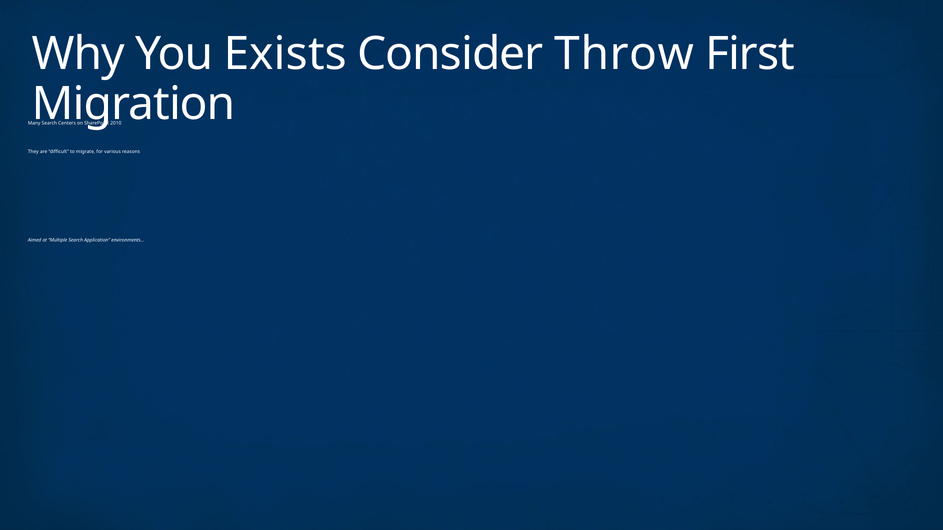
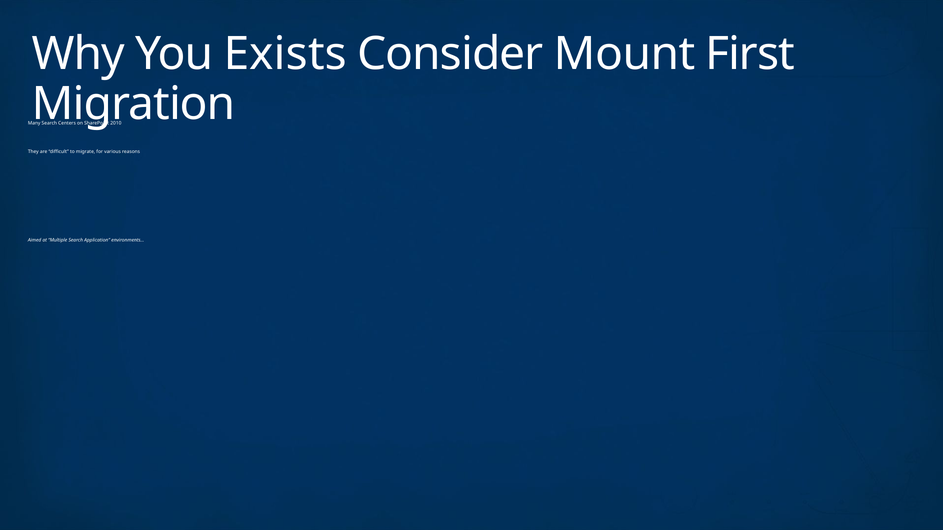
Throw: Throw -> Mount (625, 54)
